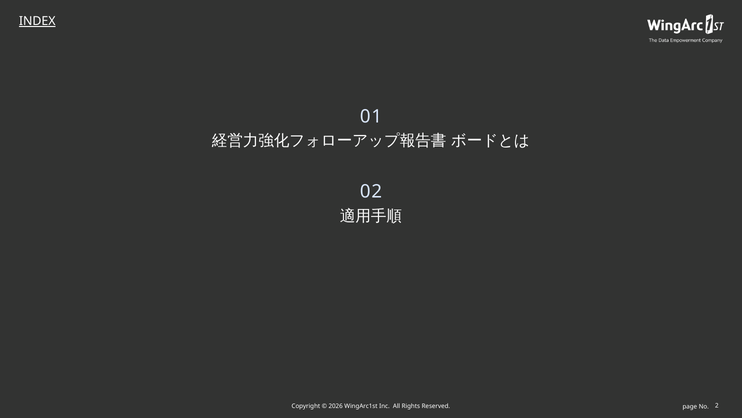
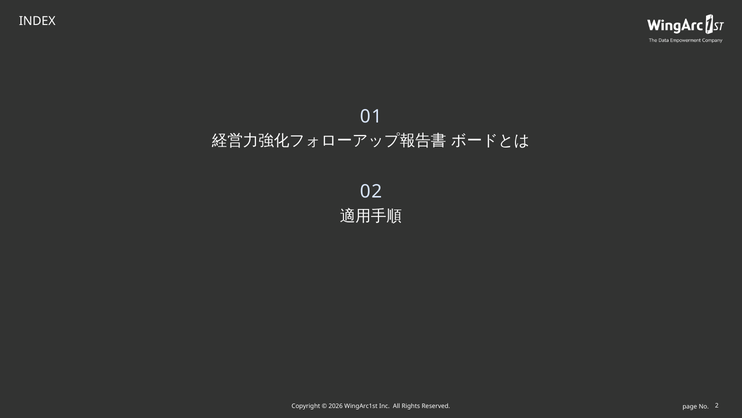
INDEX underline: present -> none (37, 21)
